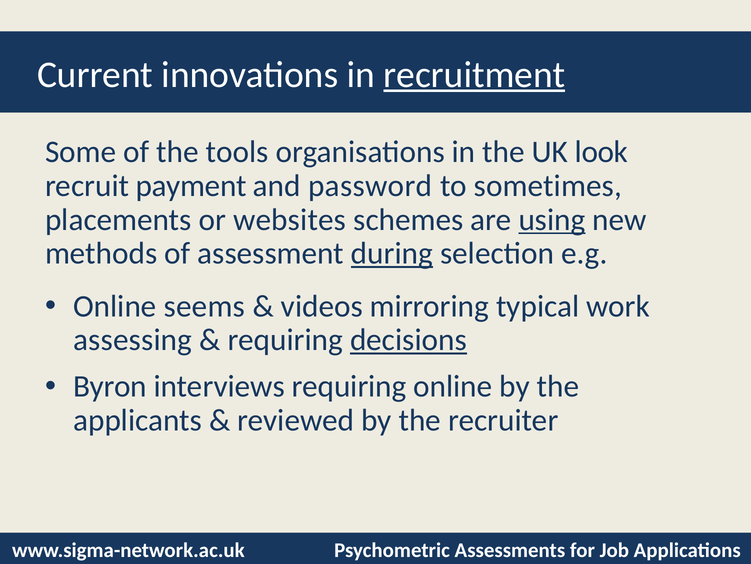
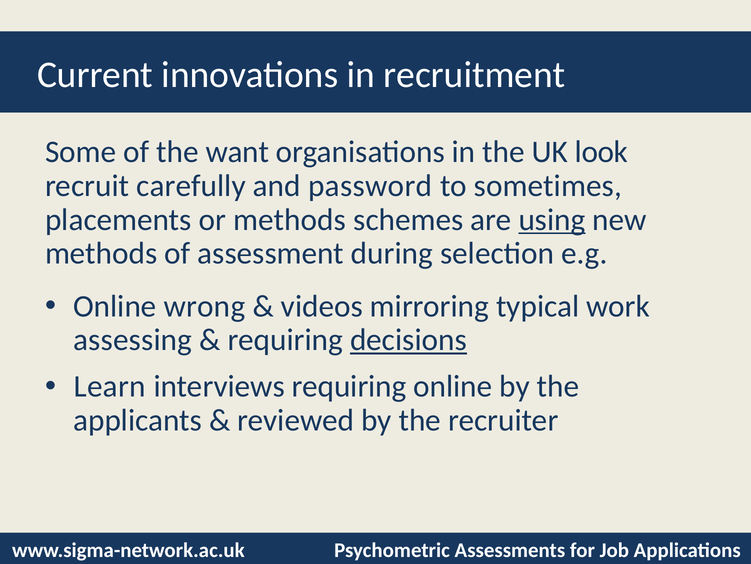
recruitment underline: present -> none (474, 75)
tools: tools -> want (237, 152)
payment: payment -> carefully (191, 186)
or websites: websites -> methods (290, 219)
during underline: present -> none (392, 253)
seems: seems -> wrong (204, 306)
Byron: Byron -> Learn (110, 386)
